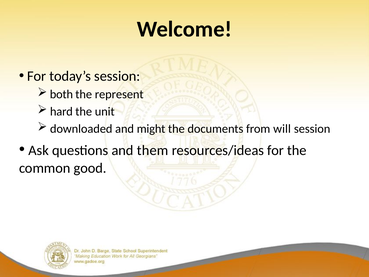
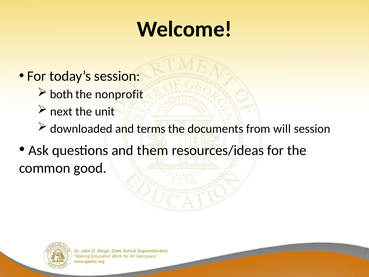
represent: represent -> nonprofit (119, 94)
hard: hard -> next (61, 112)
might: might -> terms (151, 129)
